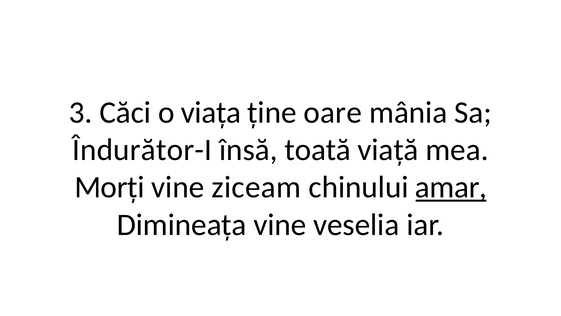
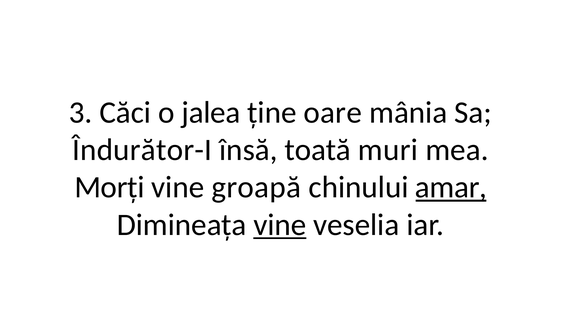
viața: viața -> jalea (211, 112)
viață: viață -> muri (388, 150)
ziceam: ziceam -> groapă (256, 187)
vine underline: none -> present (280, 224)
